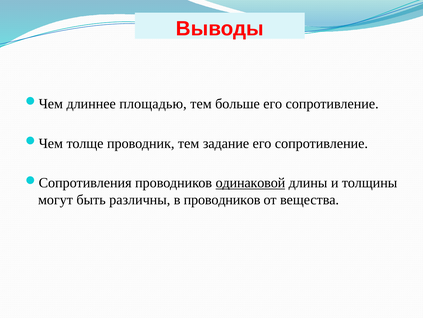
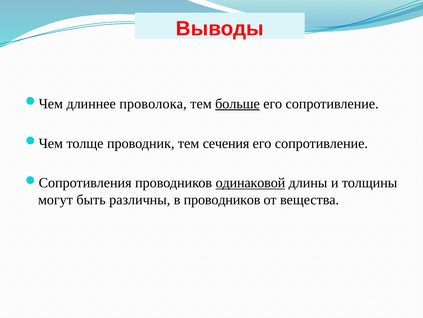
площадью: площадью -> проволока (153, 104)
больше underline: none -> present (238, 104)
задание: задание -> сечения (226, 143)
